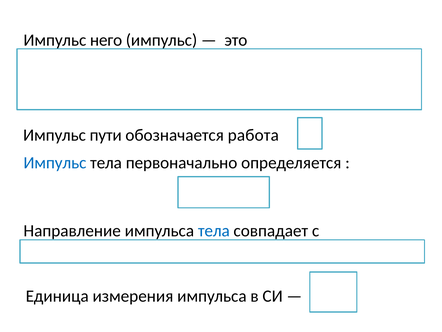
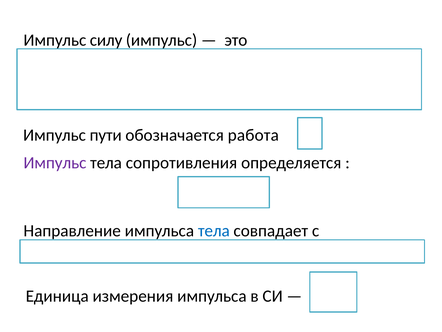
него: него -> силу (106, 40)
Импульс colour: blue -> purple (55, 163)
первоначально: первоначально -> сопротивления (181, 163)
